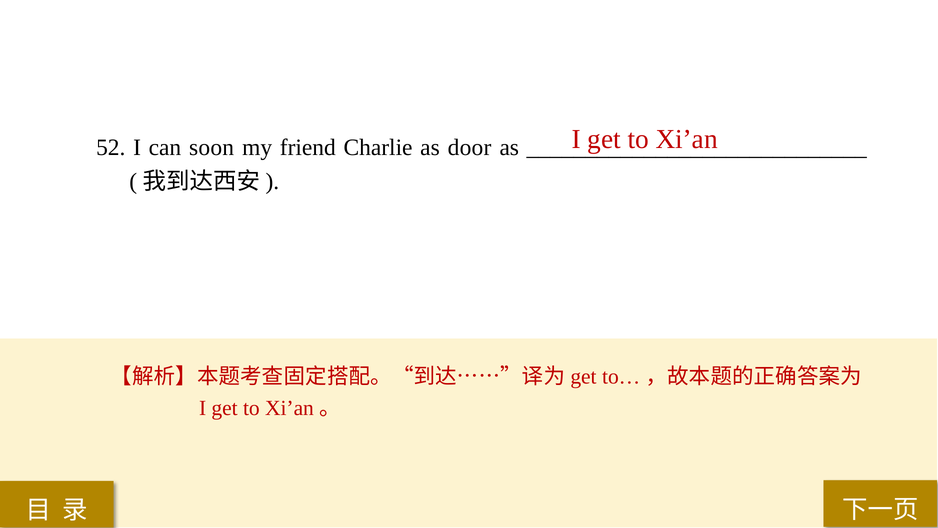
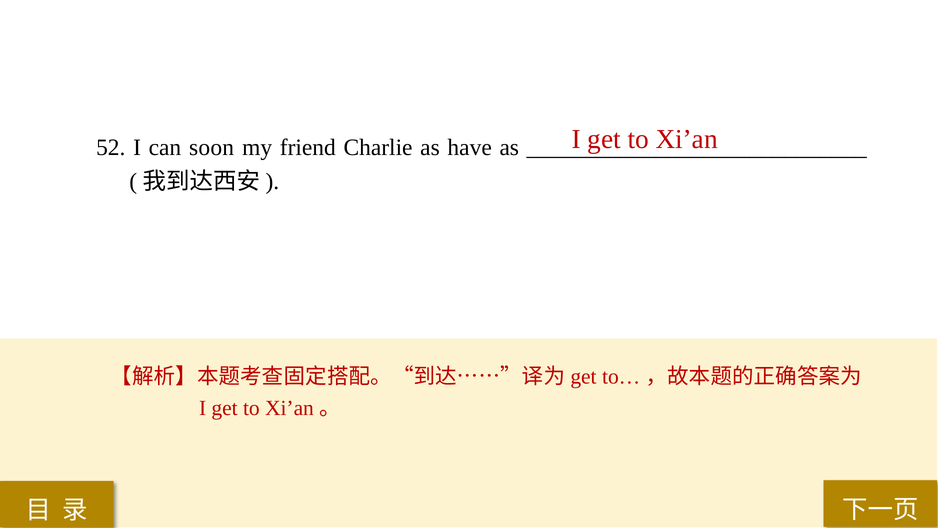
door: door -> have (470, 147)
